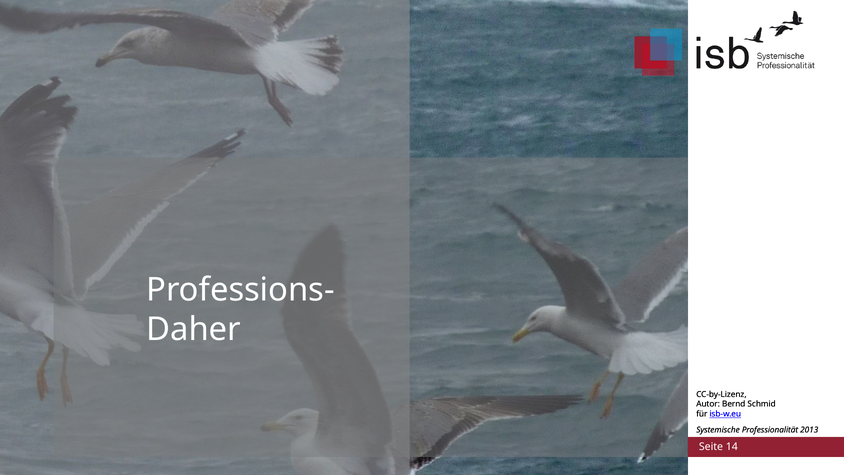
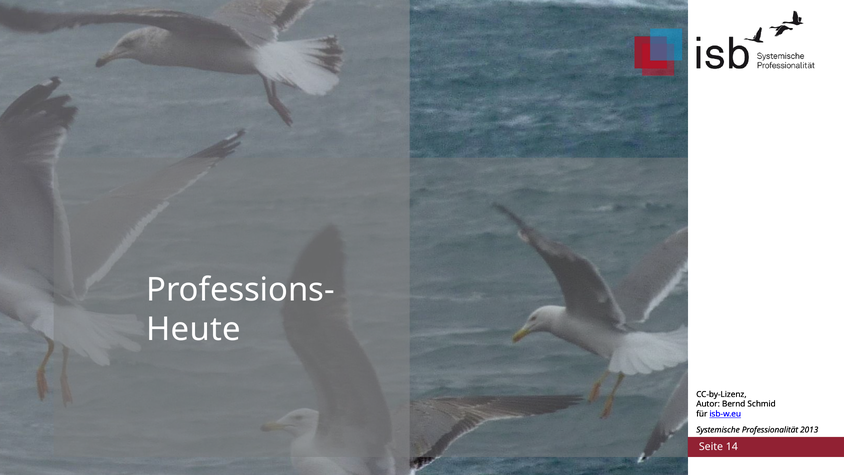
Daher: Daher -> Heute (194, 329)
